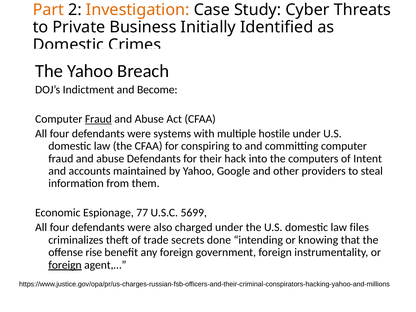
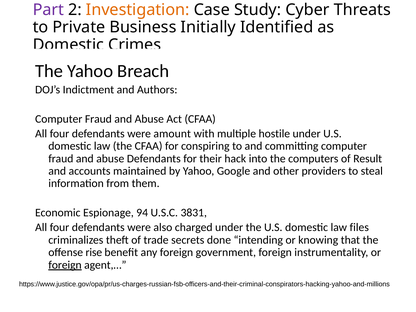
Part colour: orange -> purple (48, 10)
Become: Become -> Authors (157, 90)
Fraud underline: present -> none (98, 119)
systems: systems -> amount (172, 134)
Intent: Intent -> Result (368, 159)
77: 77 -> 94 (142, 213)
5699: 5699 -> 3831 (194, 213)
